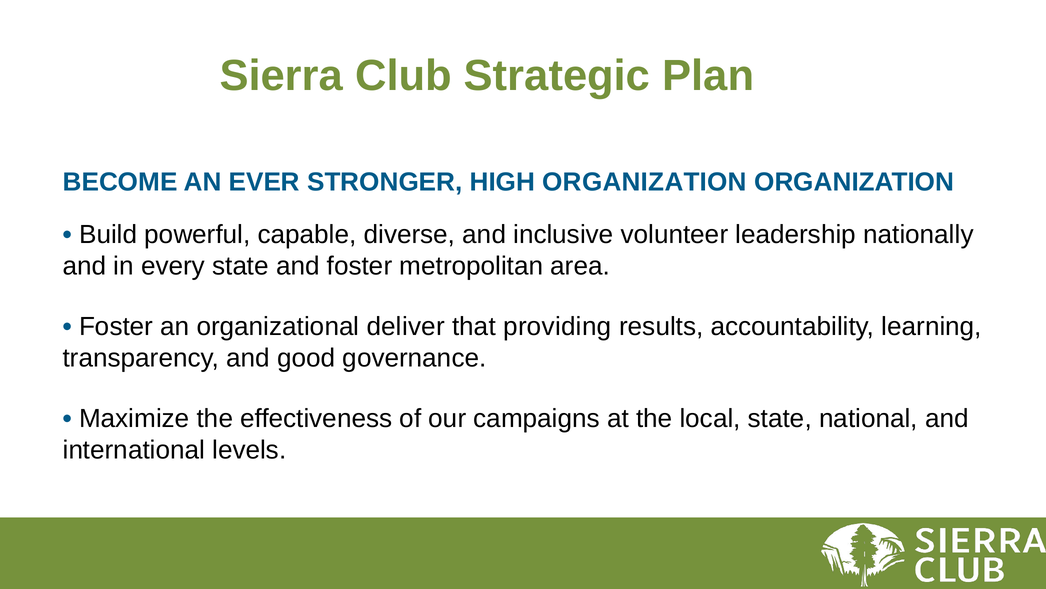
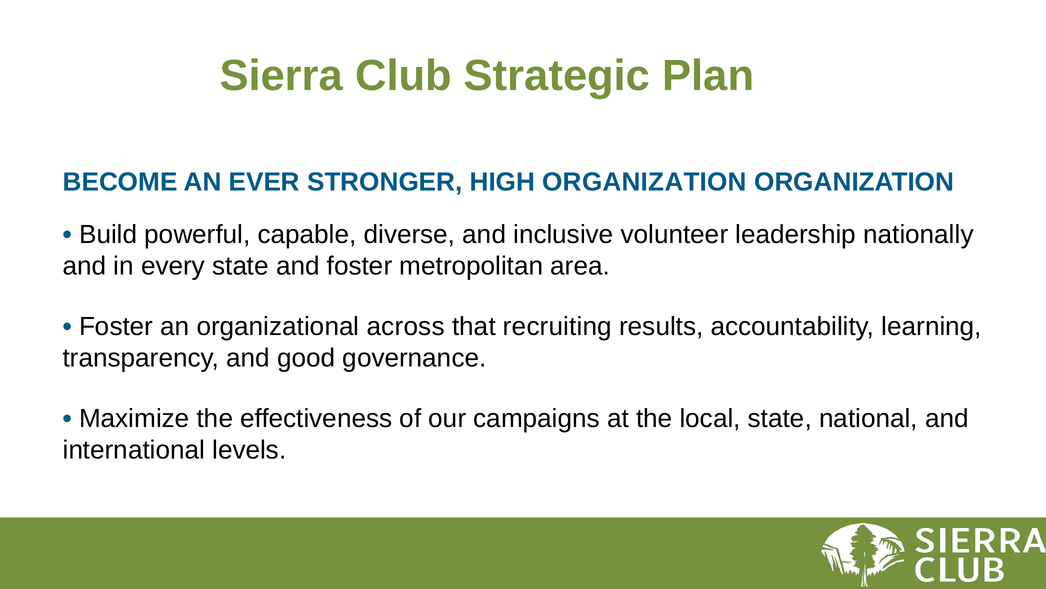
deliver: deliver -> across (406, 326)
providing: providing -> recruiting (557, 326)
